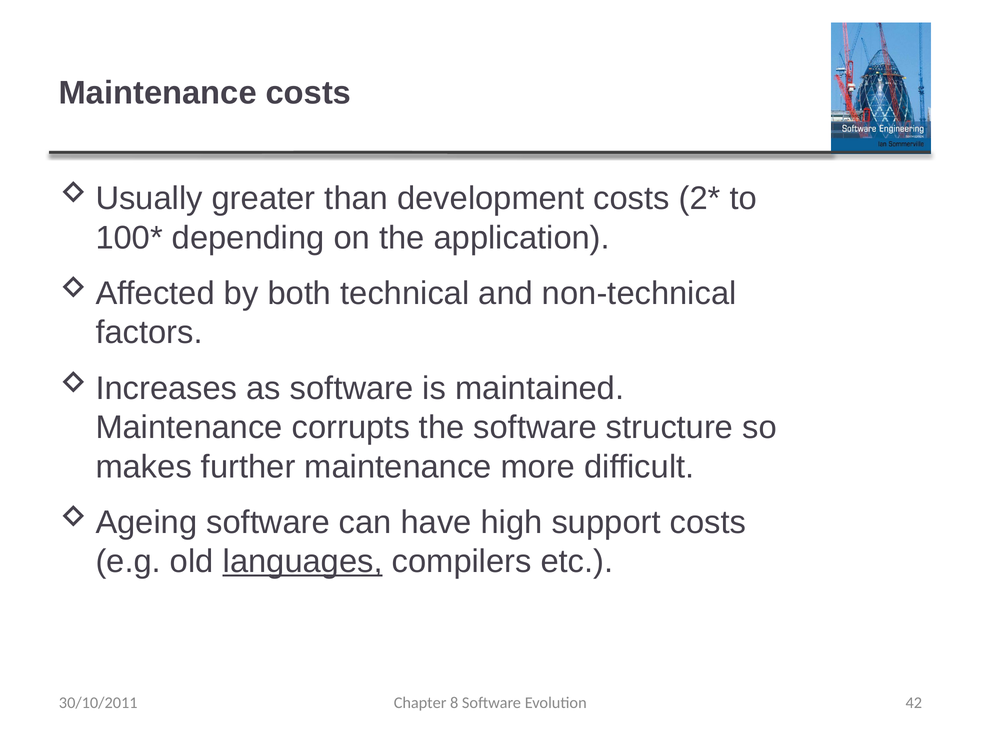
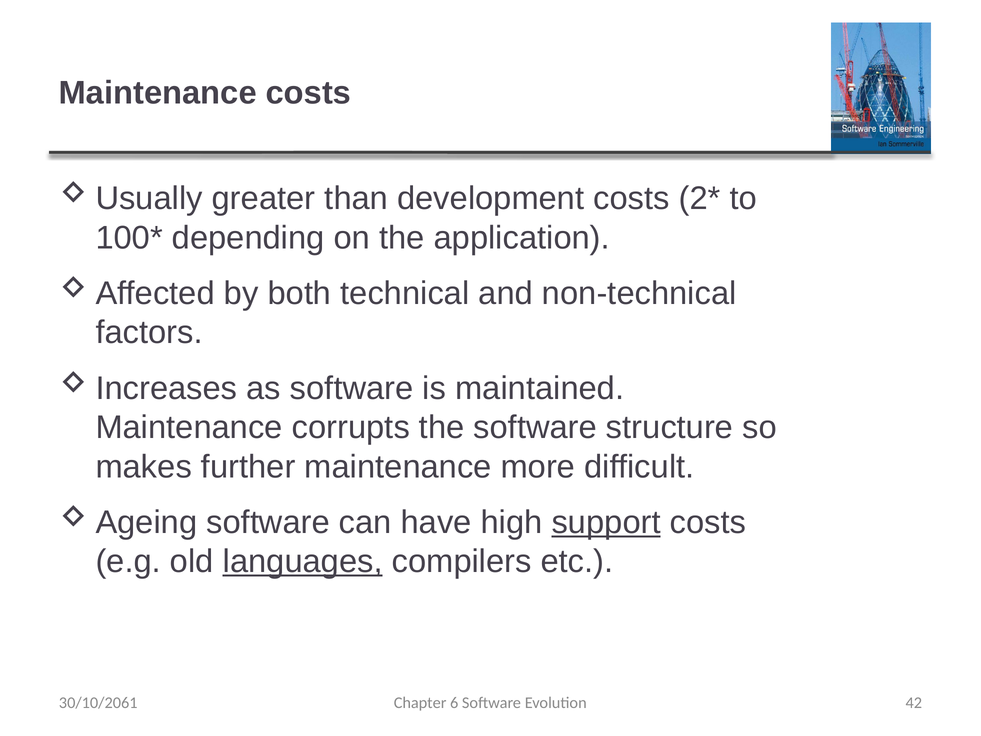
support underline: none -> present (606, 522)
8: 8 -> 6 (454, 702)
30/10/2011: 30/10/2011 -> 30/10/2061 (98, 703)
